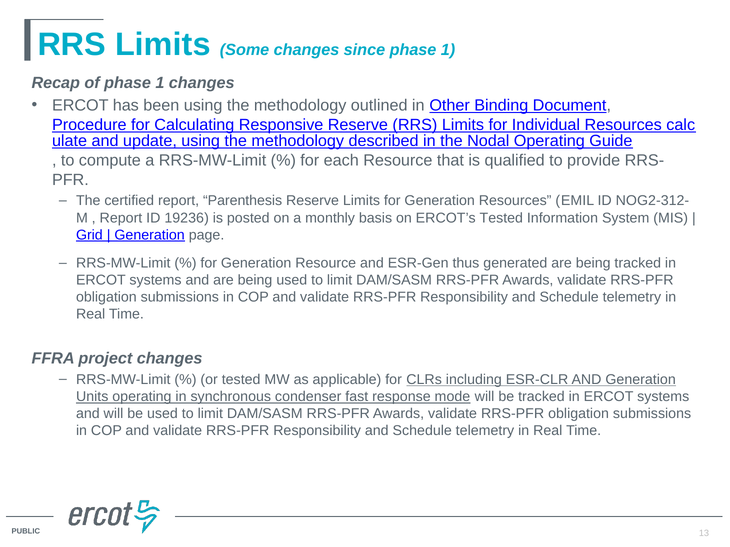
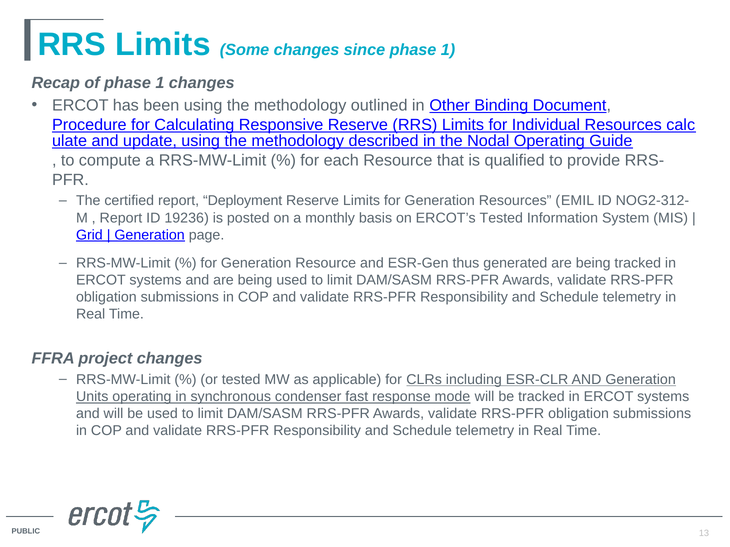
Parenthesis: Parenthesis -> Deployment (243, 201)
